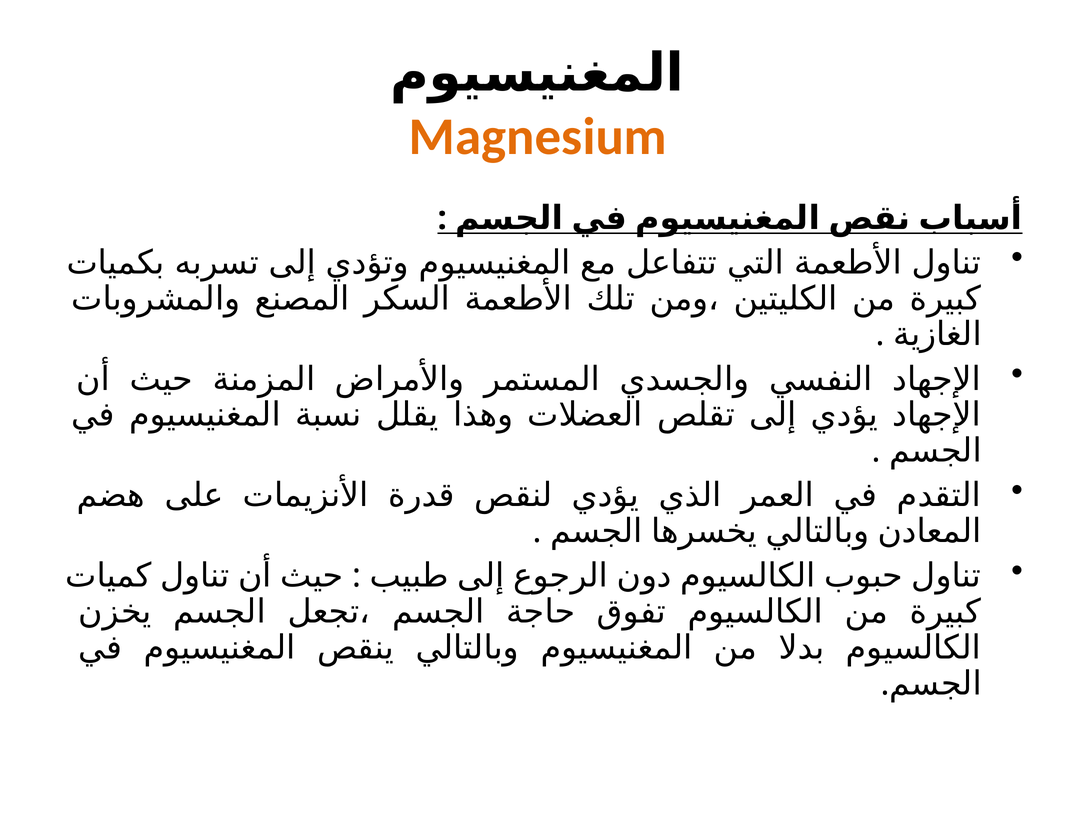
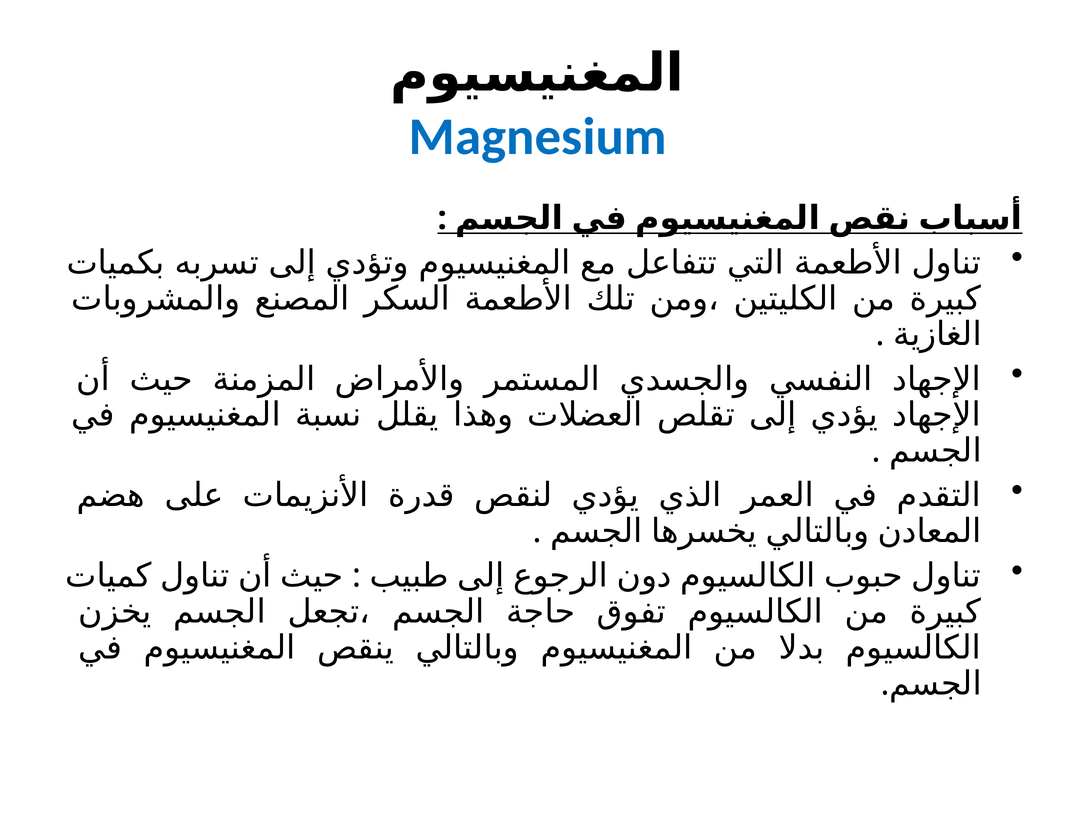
Magnesium colour: orange -> blue (538, 137)
